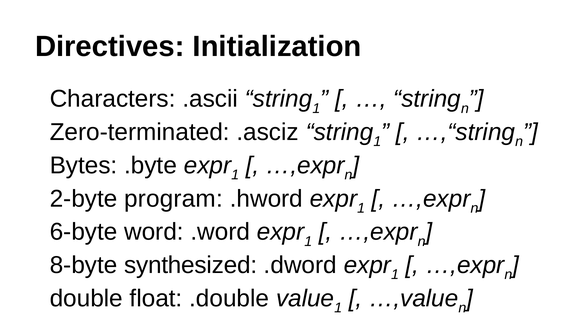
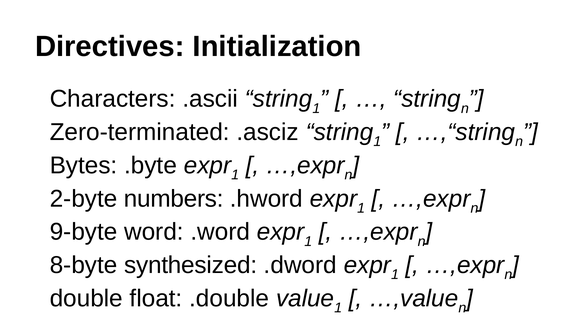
program: program -> numbers (174, 199)
6-byte: 6-byte -> 9-byte (84, 232)
